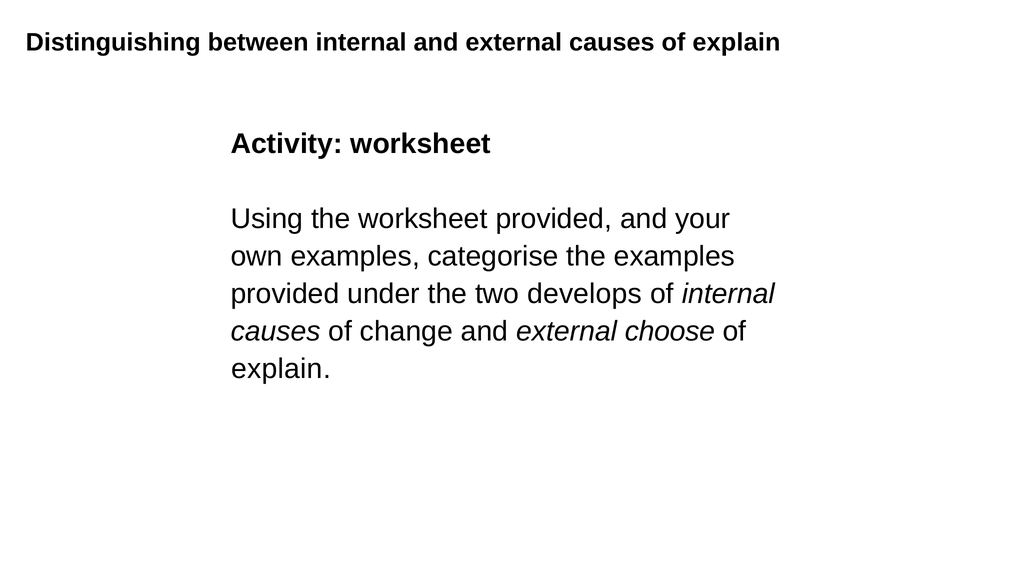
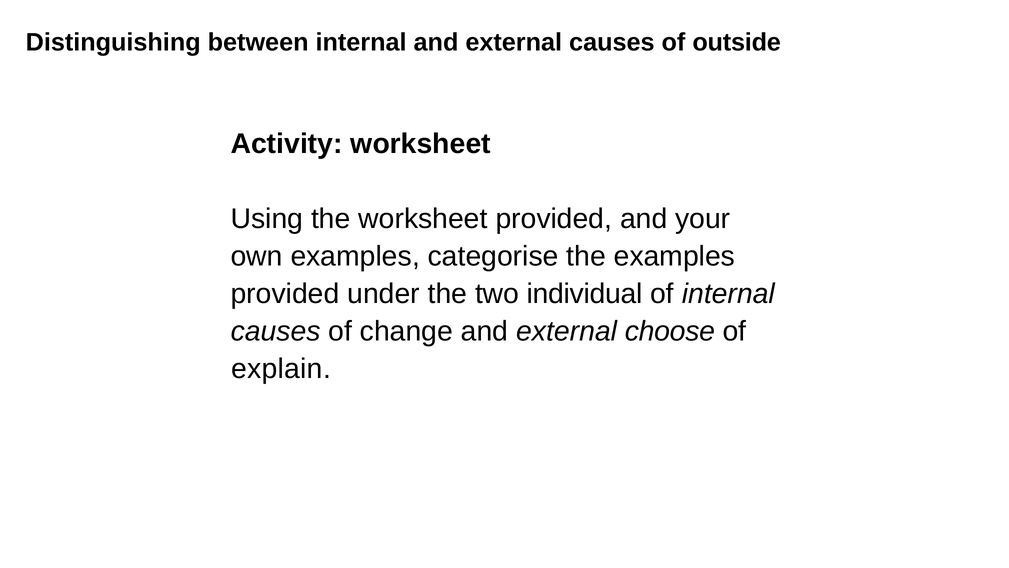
causes of explain: explain -> outside (737, 42)
develops: develops -> individual (585, 294)
